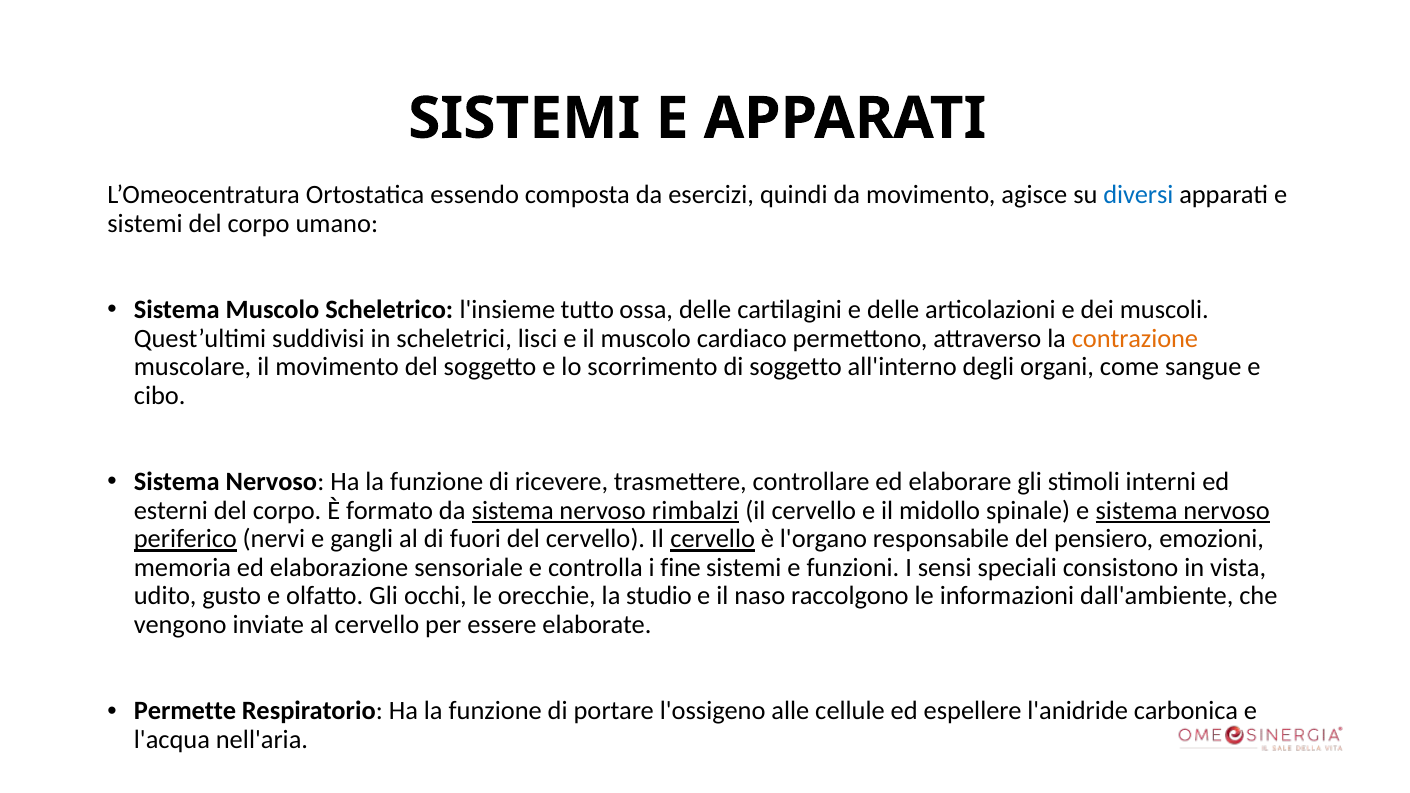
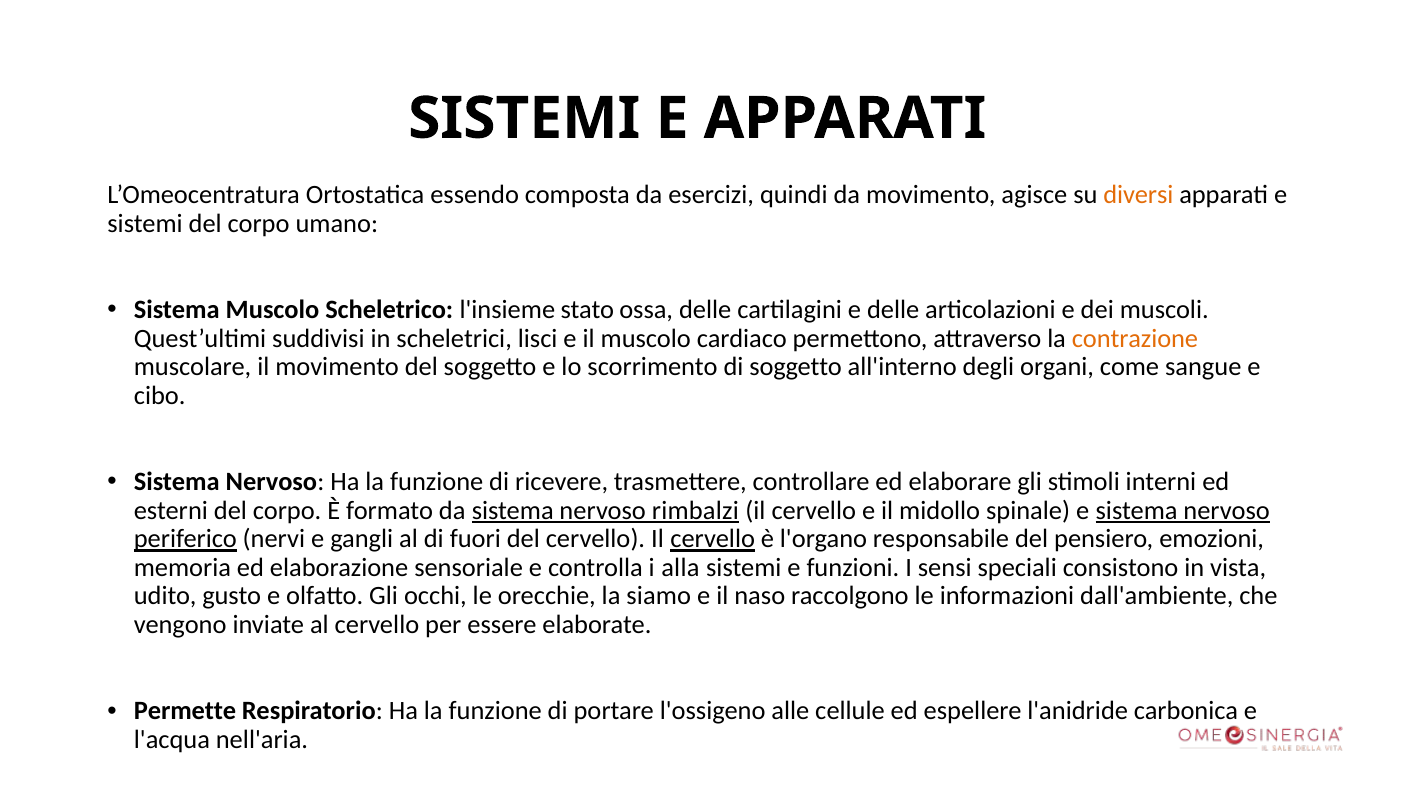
diversi colour: blue -> orange (1138, 195)
tutto: tutto -> stato (587, 310)
fine: fine -> alla (680, 568)
studio: studio -> siamo (659, 596)
